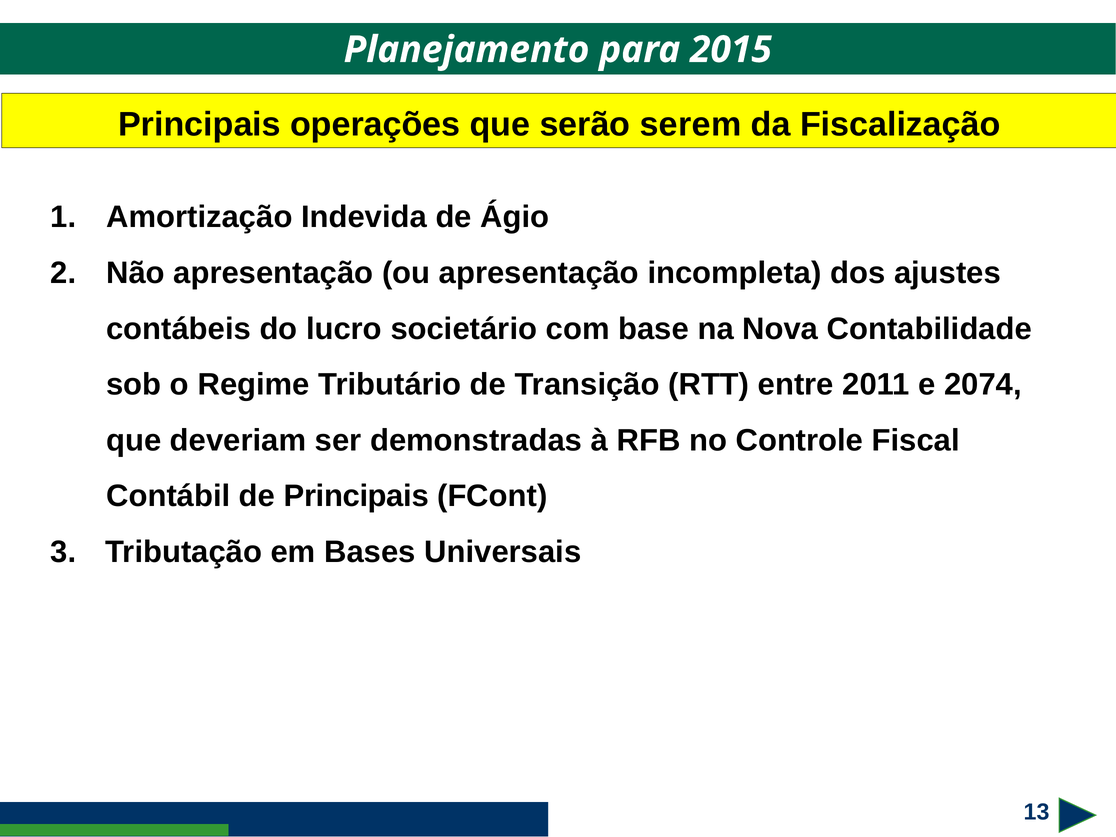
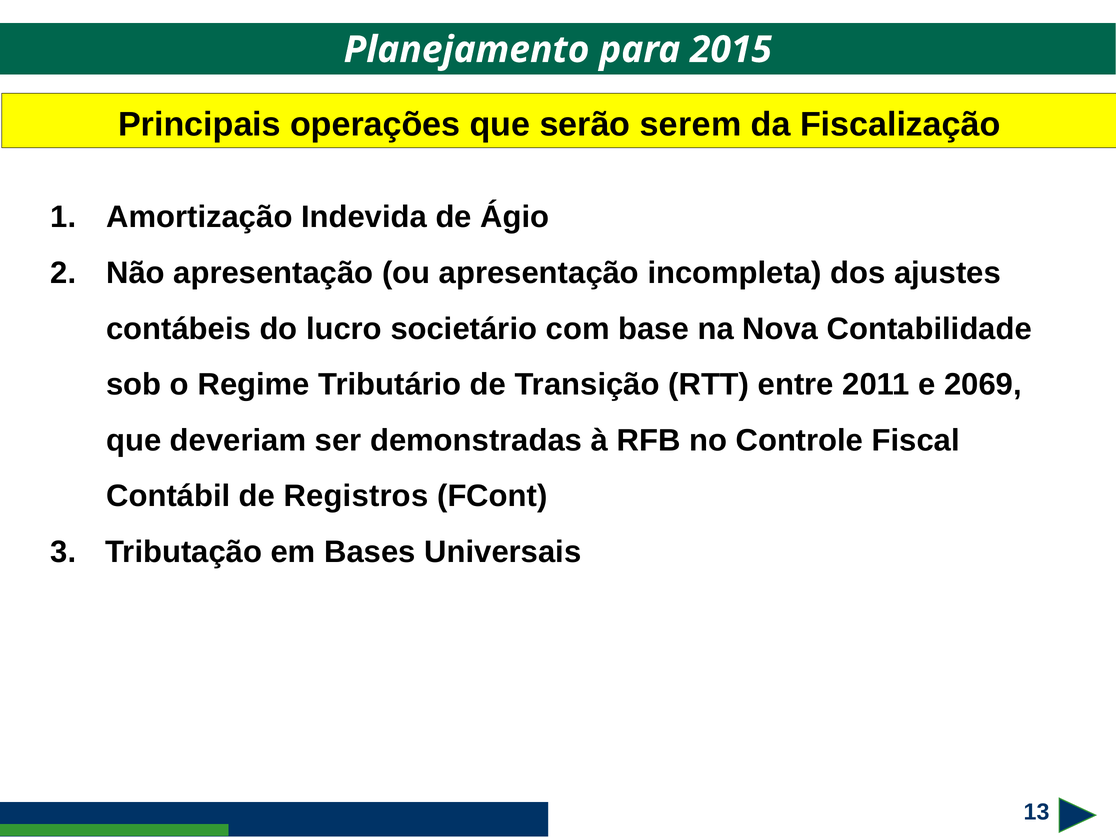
2074: 2074 -> 2069 (983, 385)
de Principais: Principais -> Registros (356, 496)
